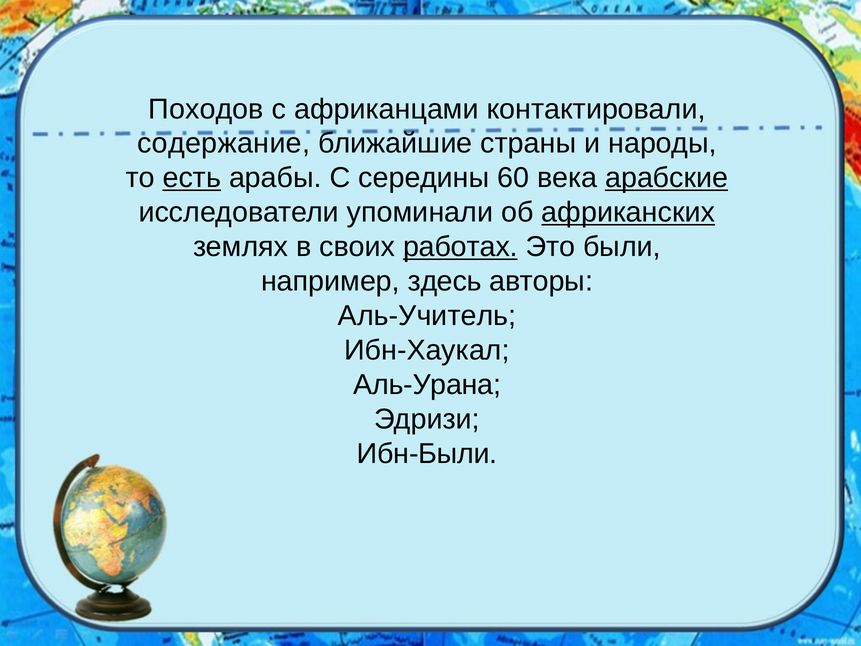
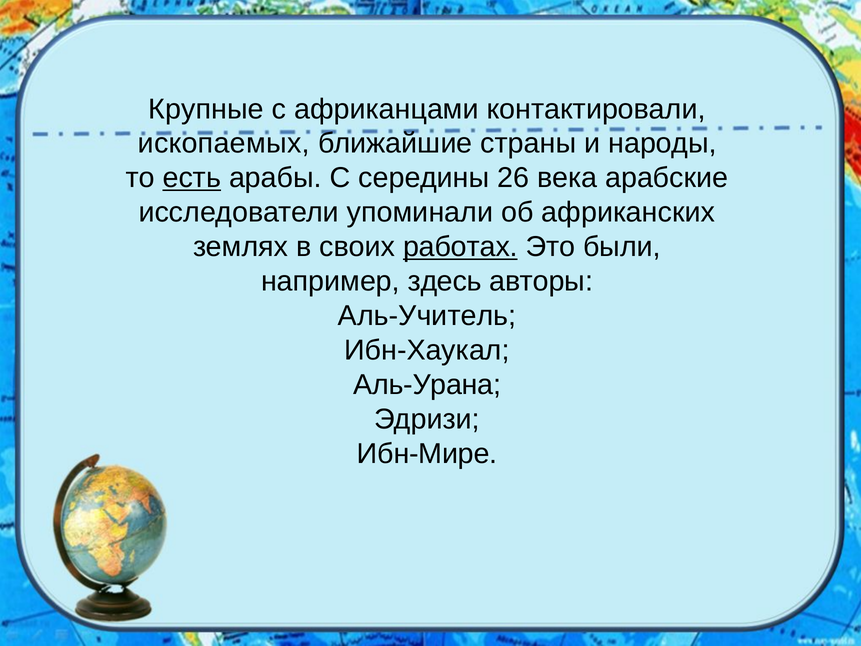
Походов: Походов -> Крупные (206, 109)
содержание: содержание -> ископаемых (224, 143)
60: 60 -> 26 (513, 178)
арабские underline: present -> none (667, 178)
африканских underline: present -> none (628, 212)
Ибн-Были: Ибн-Были -> Ибн-Мире (427, 453)
